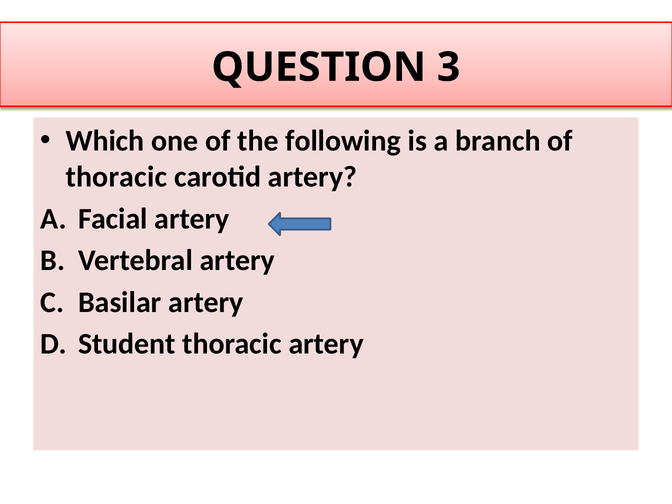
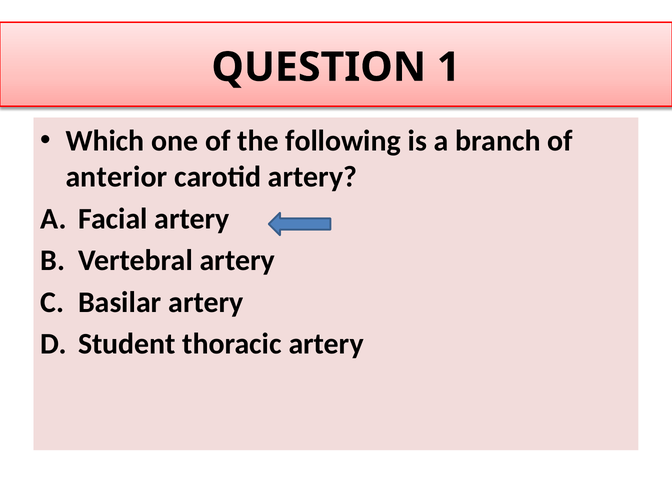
3: 3 -> 1 (449, 67)
thoracic: thoracic -> anterior (116, 177)
